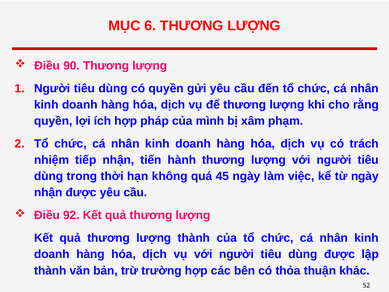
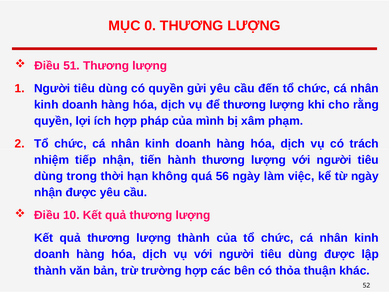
6: 6 -> 0 (150, 26)
90: 90 -> 51 (72, 66)
45: 45 -> 56 (222, 176)
92: 92 -> 10 (71, 215)
